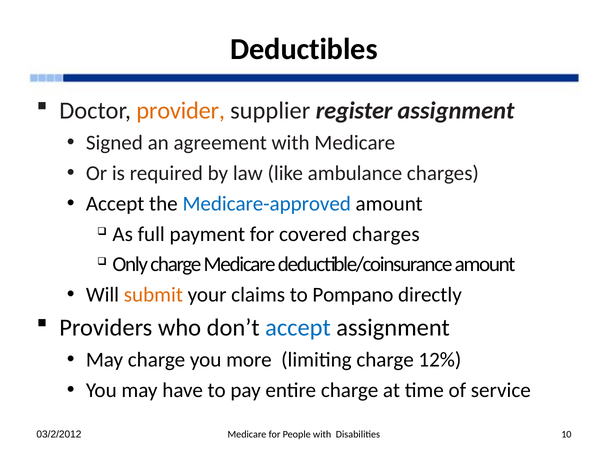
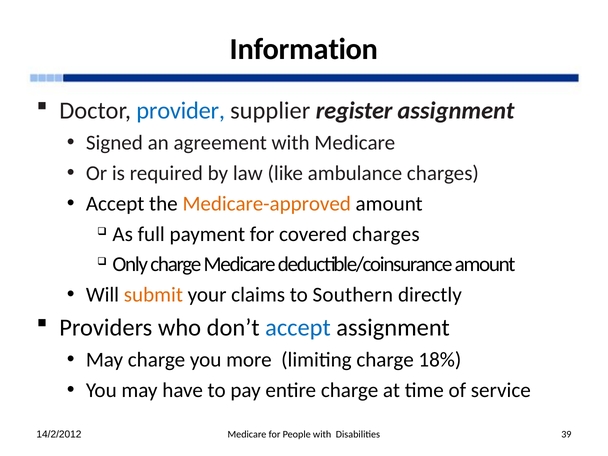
Deductibles: Deductibles -> Information (304, 49)
provider colour: orange -> blue (181, 111)
Medicare-approved colour: blue -> orange (267, 204)
Pompano: Pompano -> Southern (353, 295)
12%: 12% -> 18% (440, 360)
03/2/2012: 03/2/2012 -> 14/2/2012 (59, 434)
10: 10 -> 39 (566, 434)
